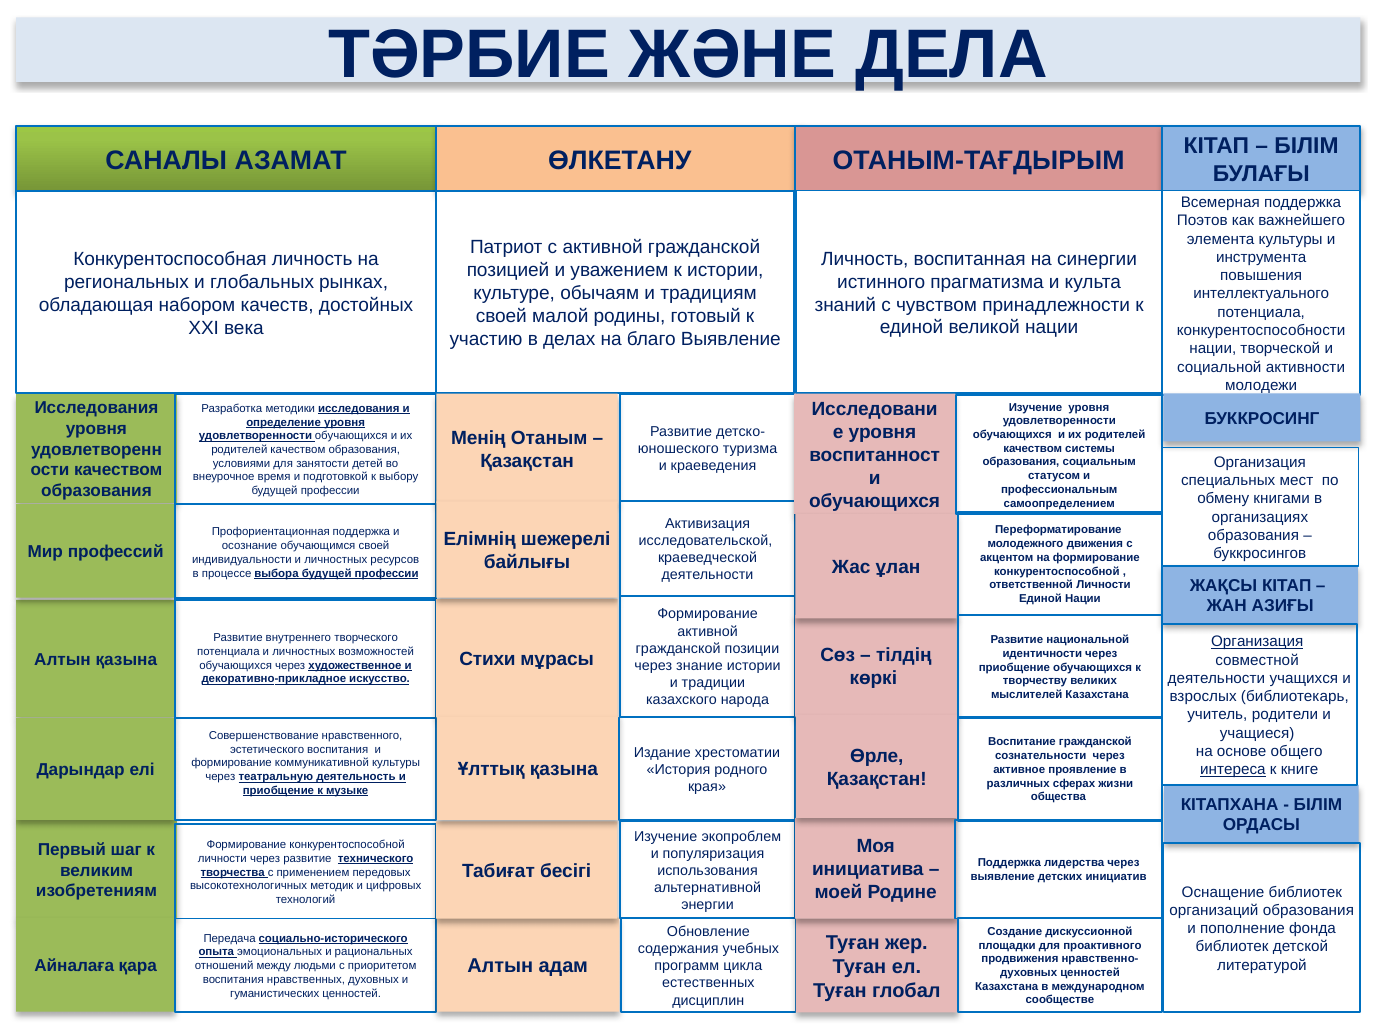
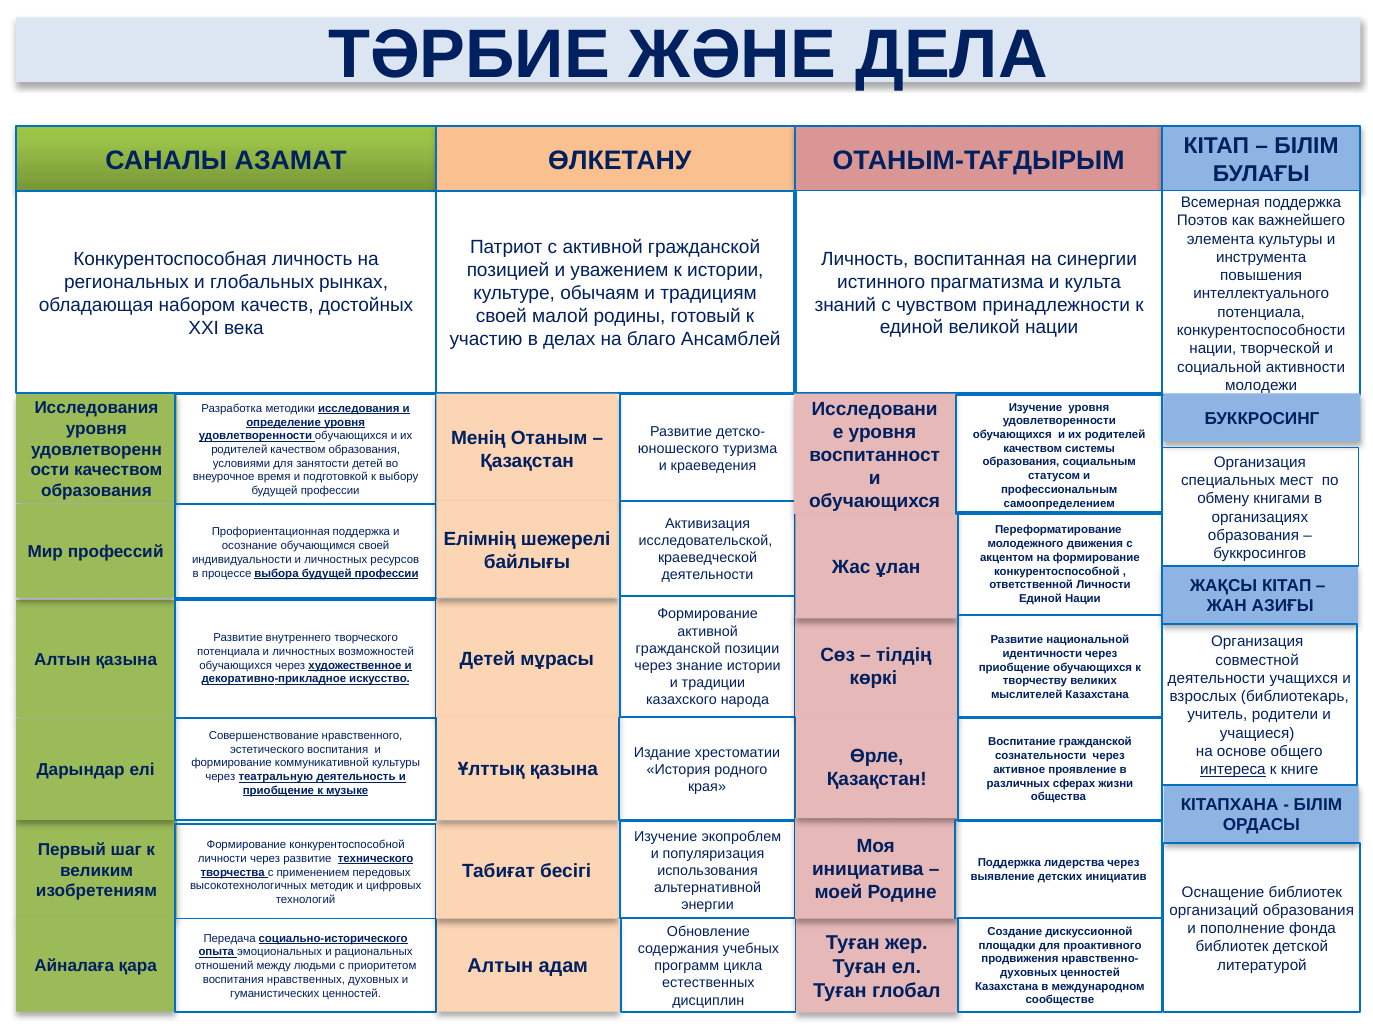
благо Выявление: Выявление -> Ансамблей (731, 339)
Организация underline: present -> none (1257, 642)
Стихи: Стихи -> Детей (487, 659)
